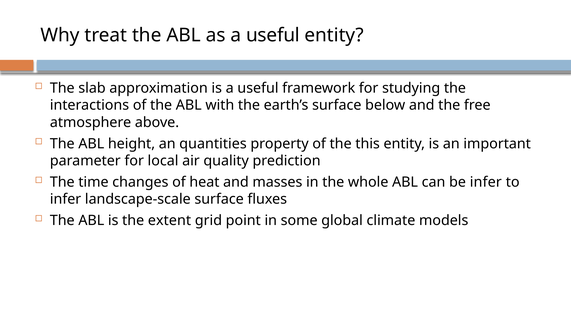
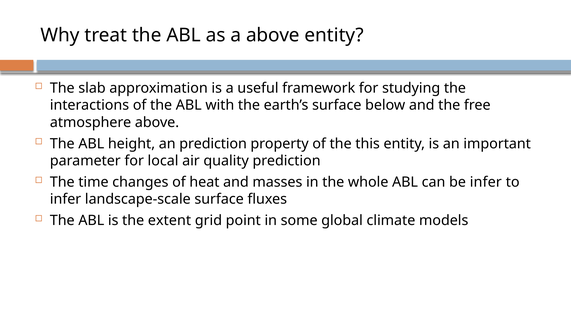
as a useful: useful -> above (273, 35)
an quantities: quantities -> prediction (213, 144)
